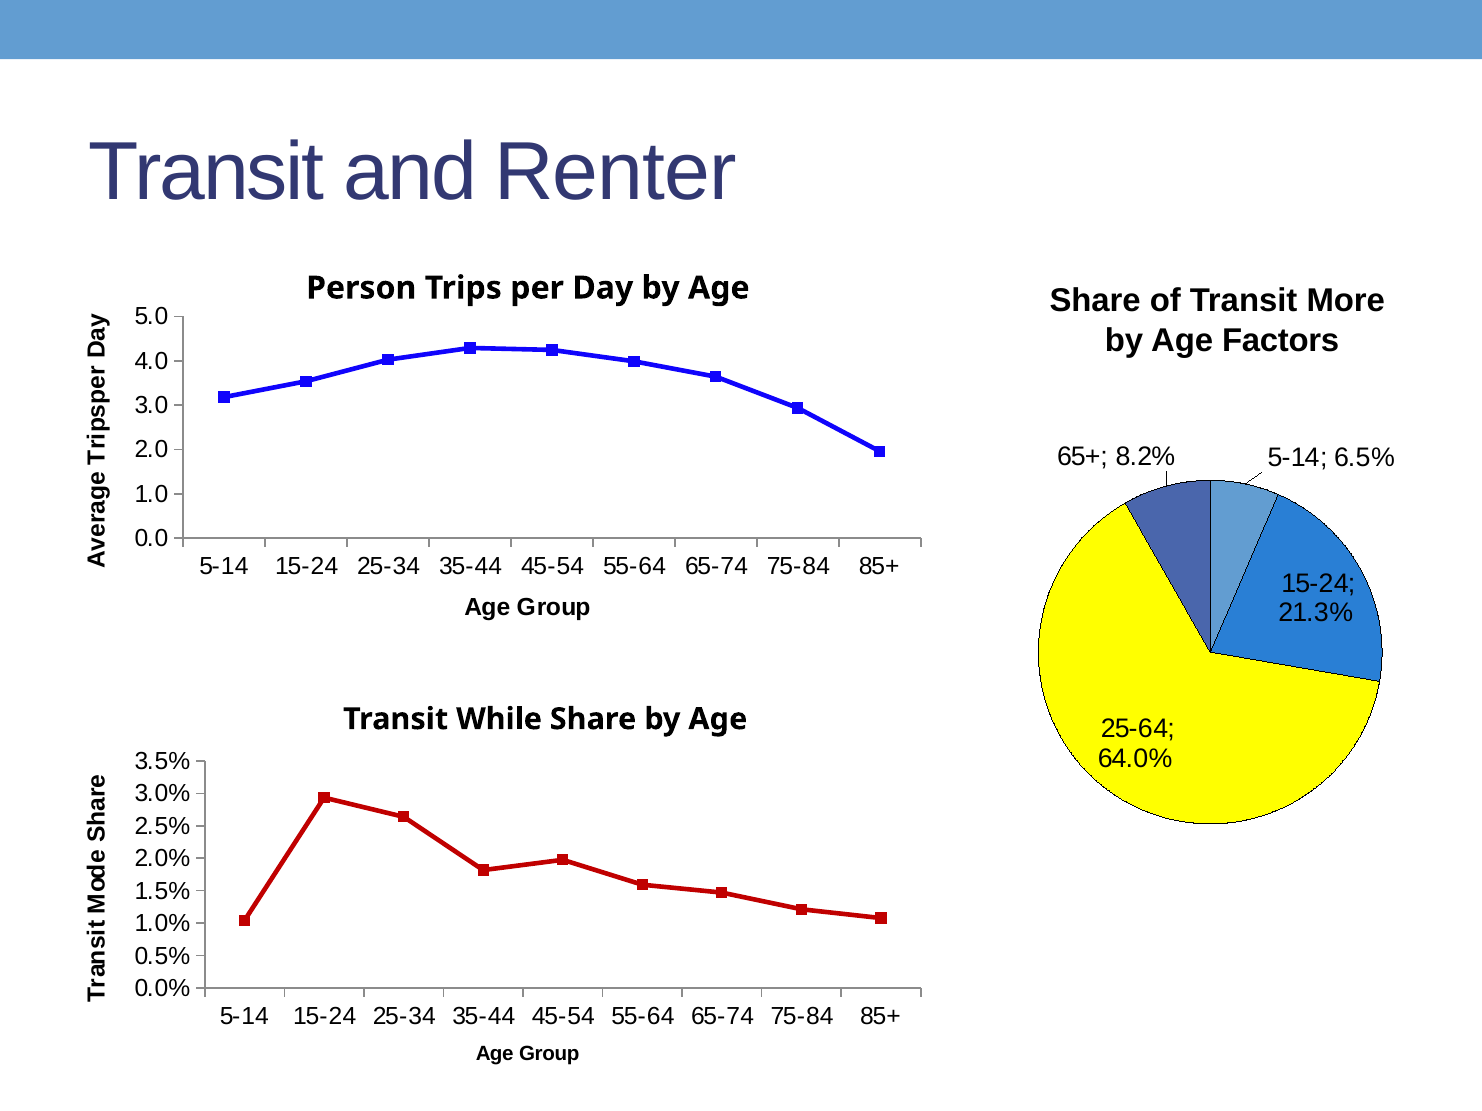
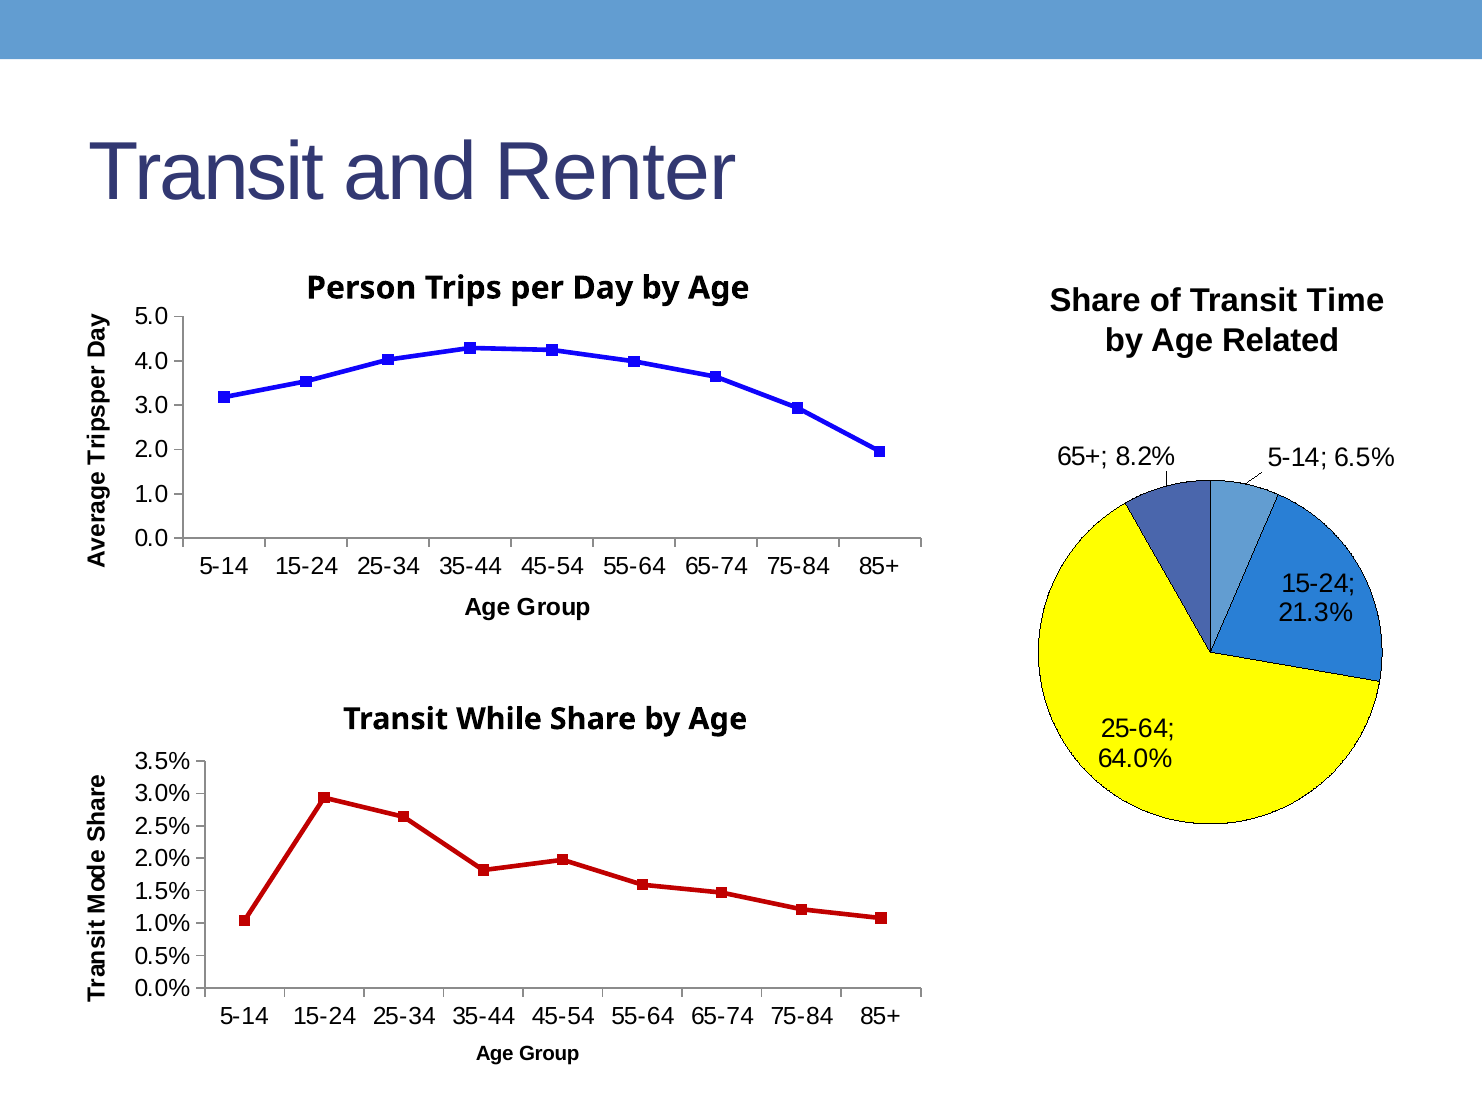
More: More -> Time (1346, 301)
Factors: Factors -> Related (1281, 341)
